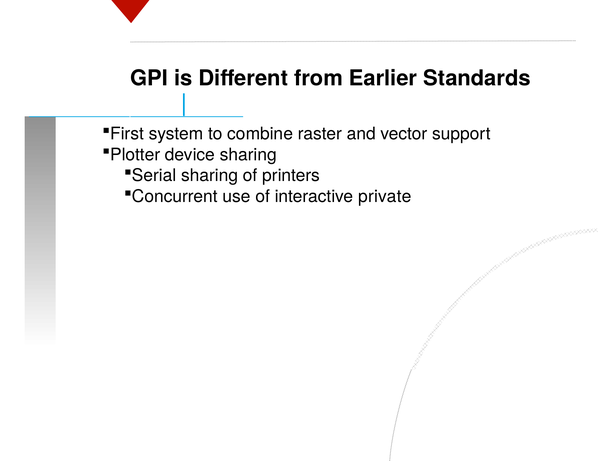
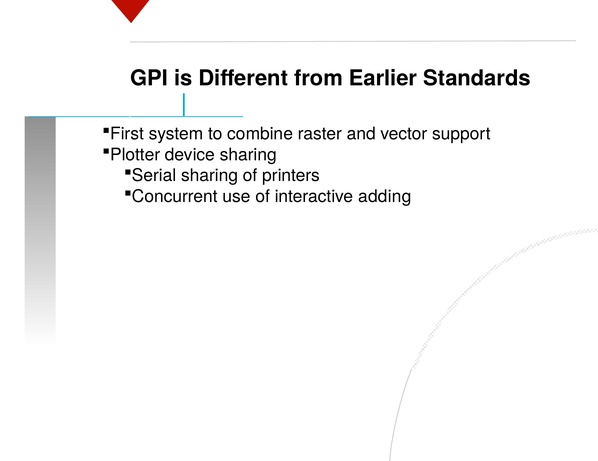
private: private -> adding (385, 196)
